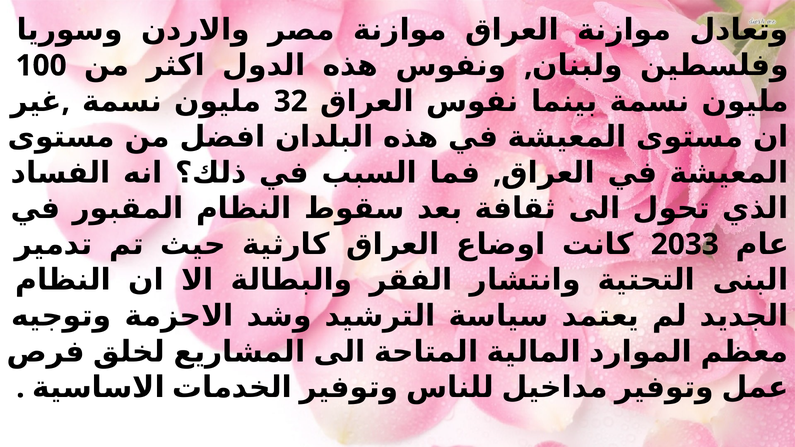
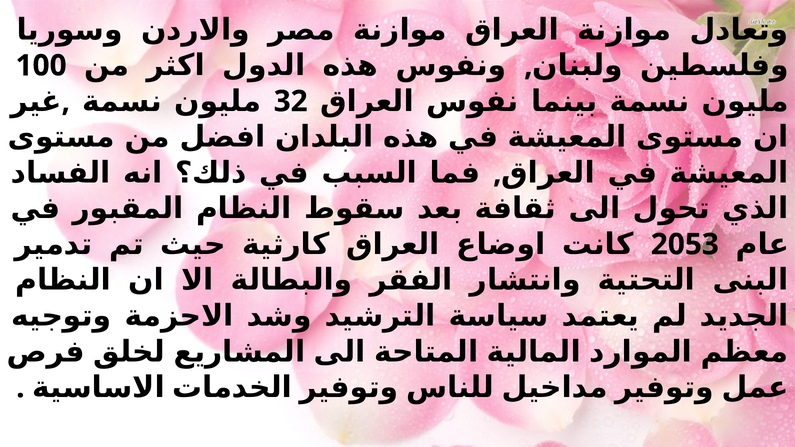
2033: 2033 -> 2053 (685, 245)
